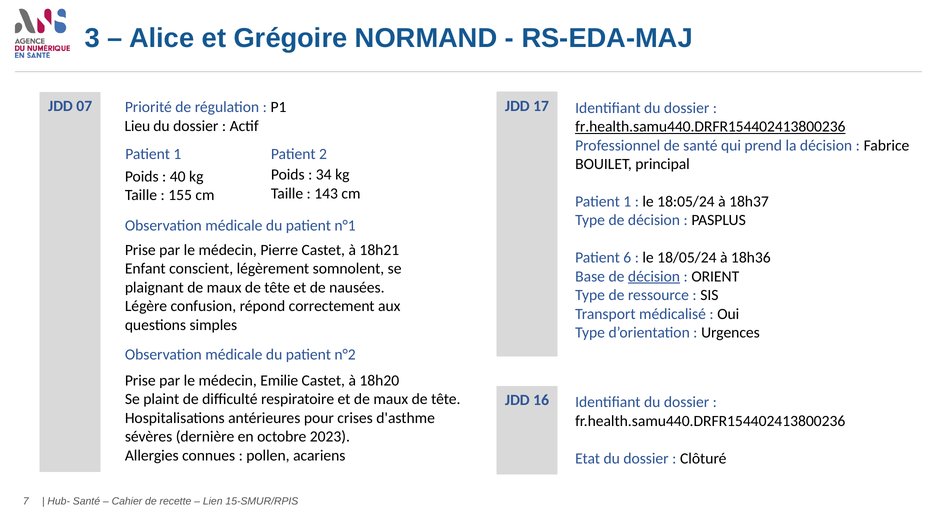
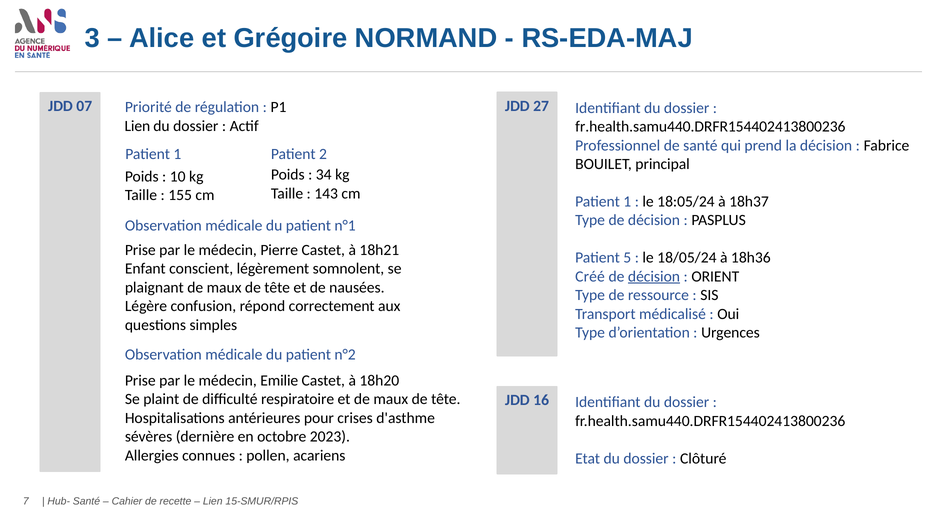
17: 17 -> 27 (541, 106)
Lieu: Lieu -> Lien (137, 126)
fr.health.samu440.DRFR154402413800236 underline: present -> none (710, 127)
40: 40 -> 10 (178, 176)
6: 6 -> 5 (627, 258)
Base: Base -> Créé (590, 277)
